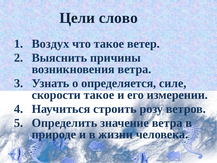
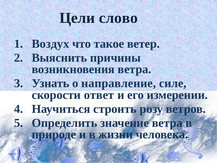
определяется: определяется -> направление (119, 83)
скорости такое: такое -> ответ (99, 95)
